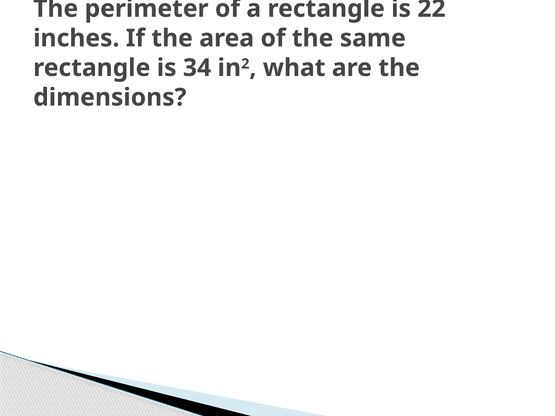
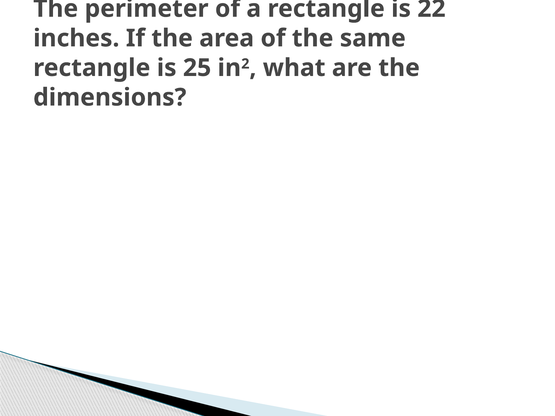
34: 34 -> 25 (197, 68)
